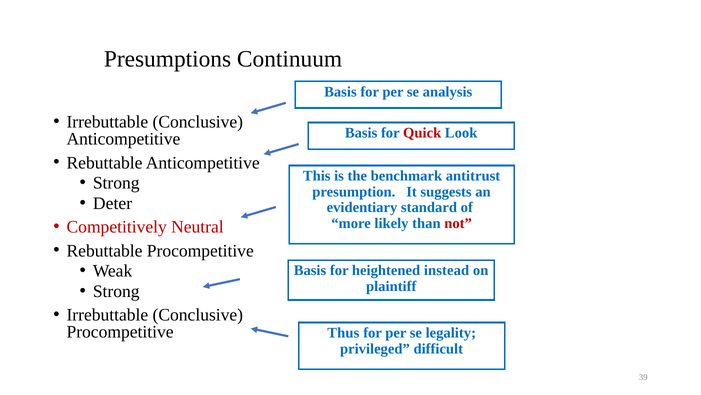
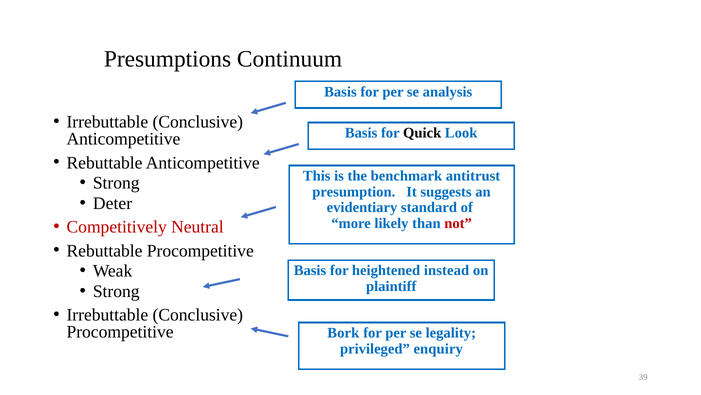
Quick colour: red -> black (422, 133)
Thus: Thus -> Bork (343, 332)
difficult: difficult -> enquiry (438, 348)
